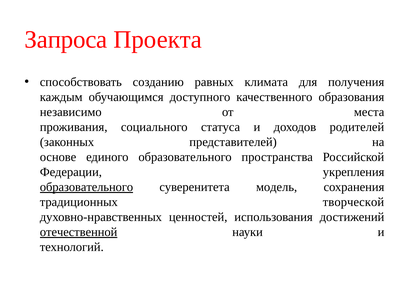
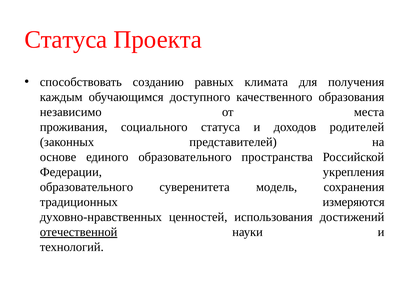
Запроса: Запроса -> Статуса (66, 40)
образовательного underline: present -> none (87, 187)
творческой: творческой -> измеряются (354, 202)
